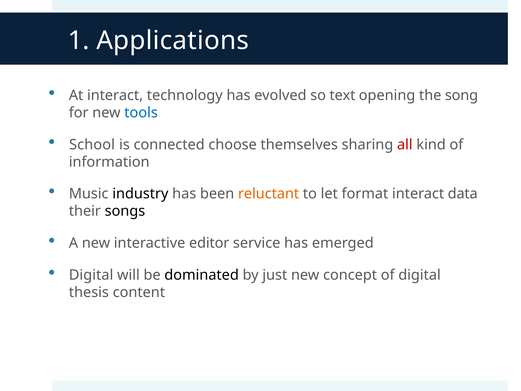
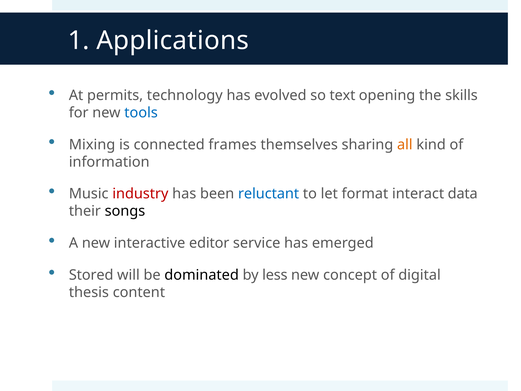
At interact: interact -> permits (115, 95)
song: song -> skills (461, 95)
School: School -> Mixing (92, 144)
choose: choose -> frames (233, 144)
all colour: red -> orange (405, 144)
industry colour: black -> red (140, 194)
reluctant colour: orange -> blue (269, 194)
Digital: Digital -> Stored (91, 275)
just: just -> less (275, 275)
